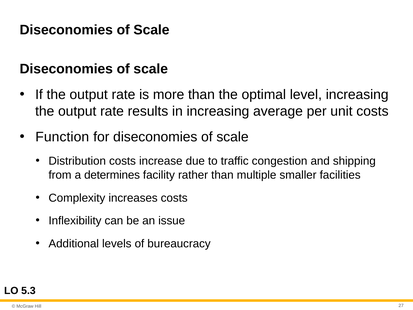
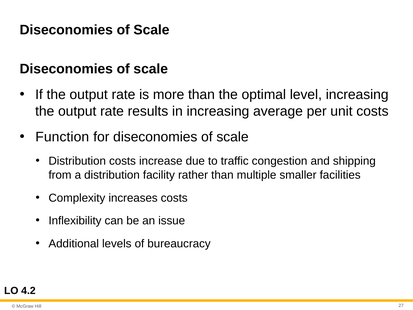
a determines: determines -> distribution (112, 175)
5.3: 5.3 -> 4.2 (28, 290)
